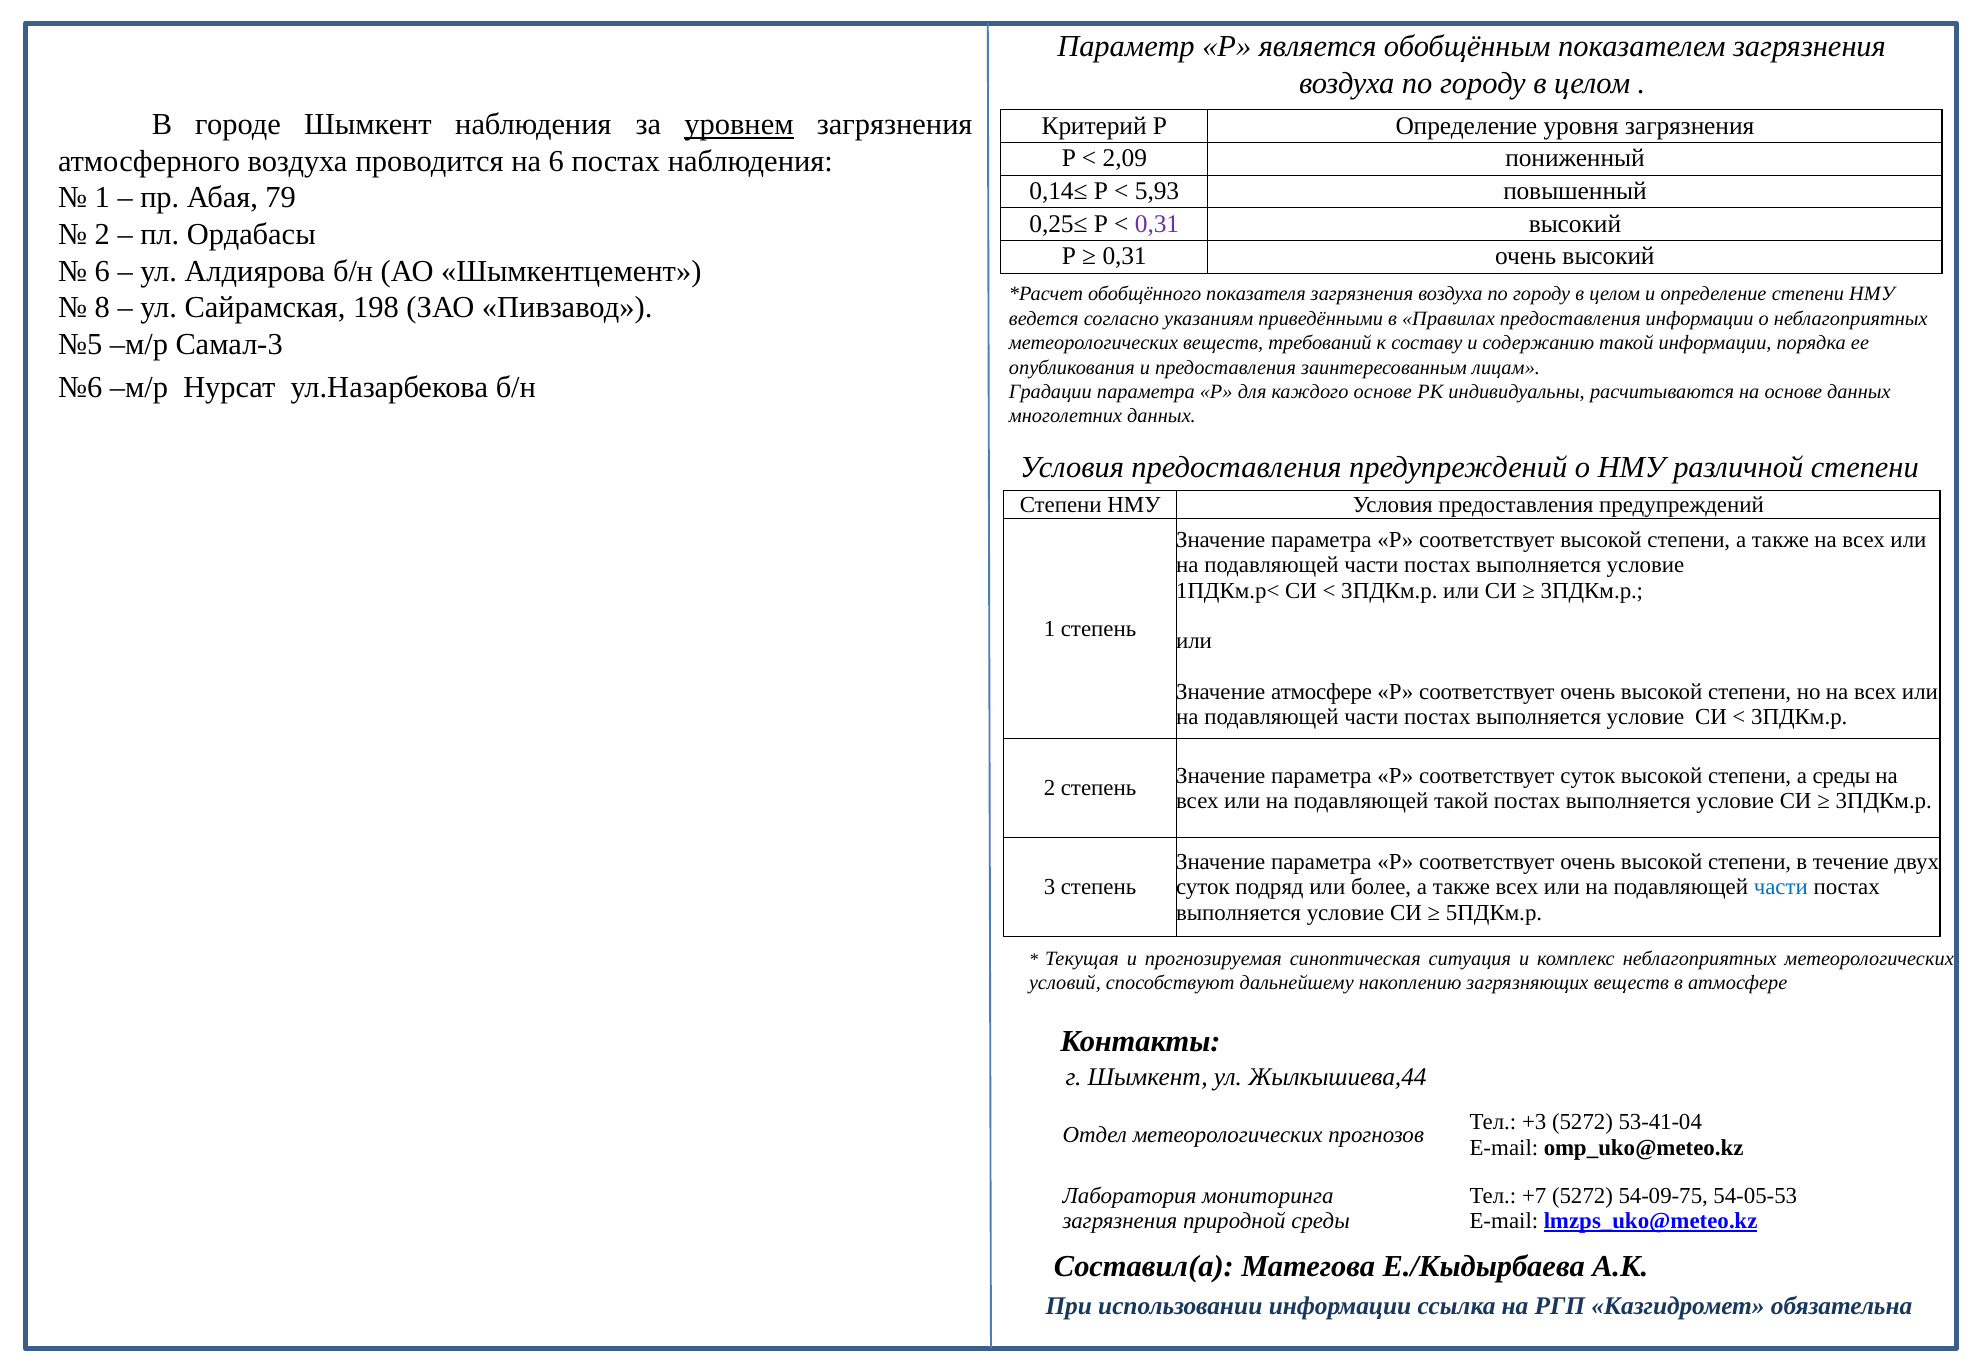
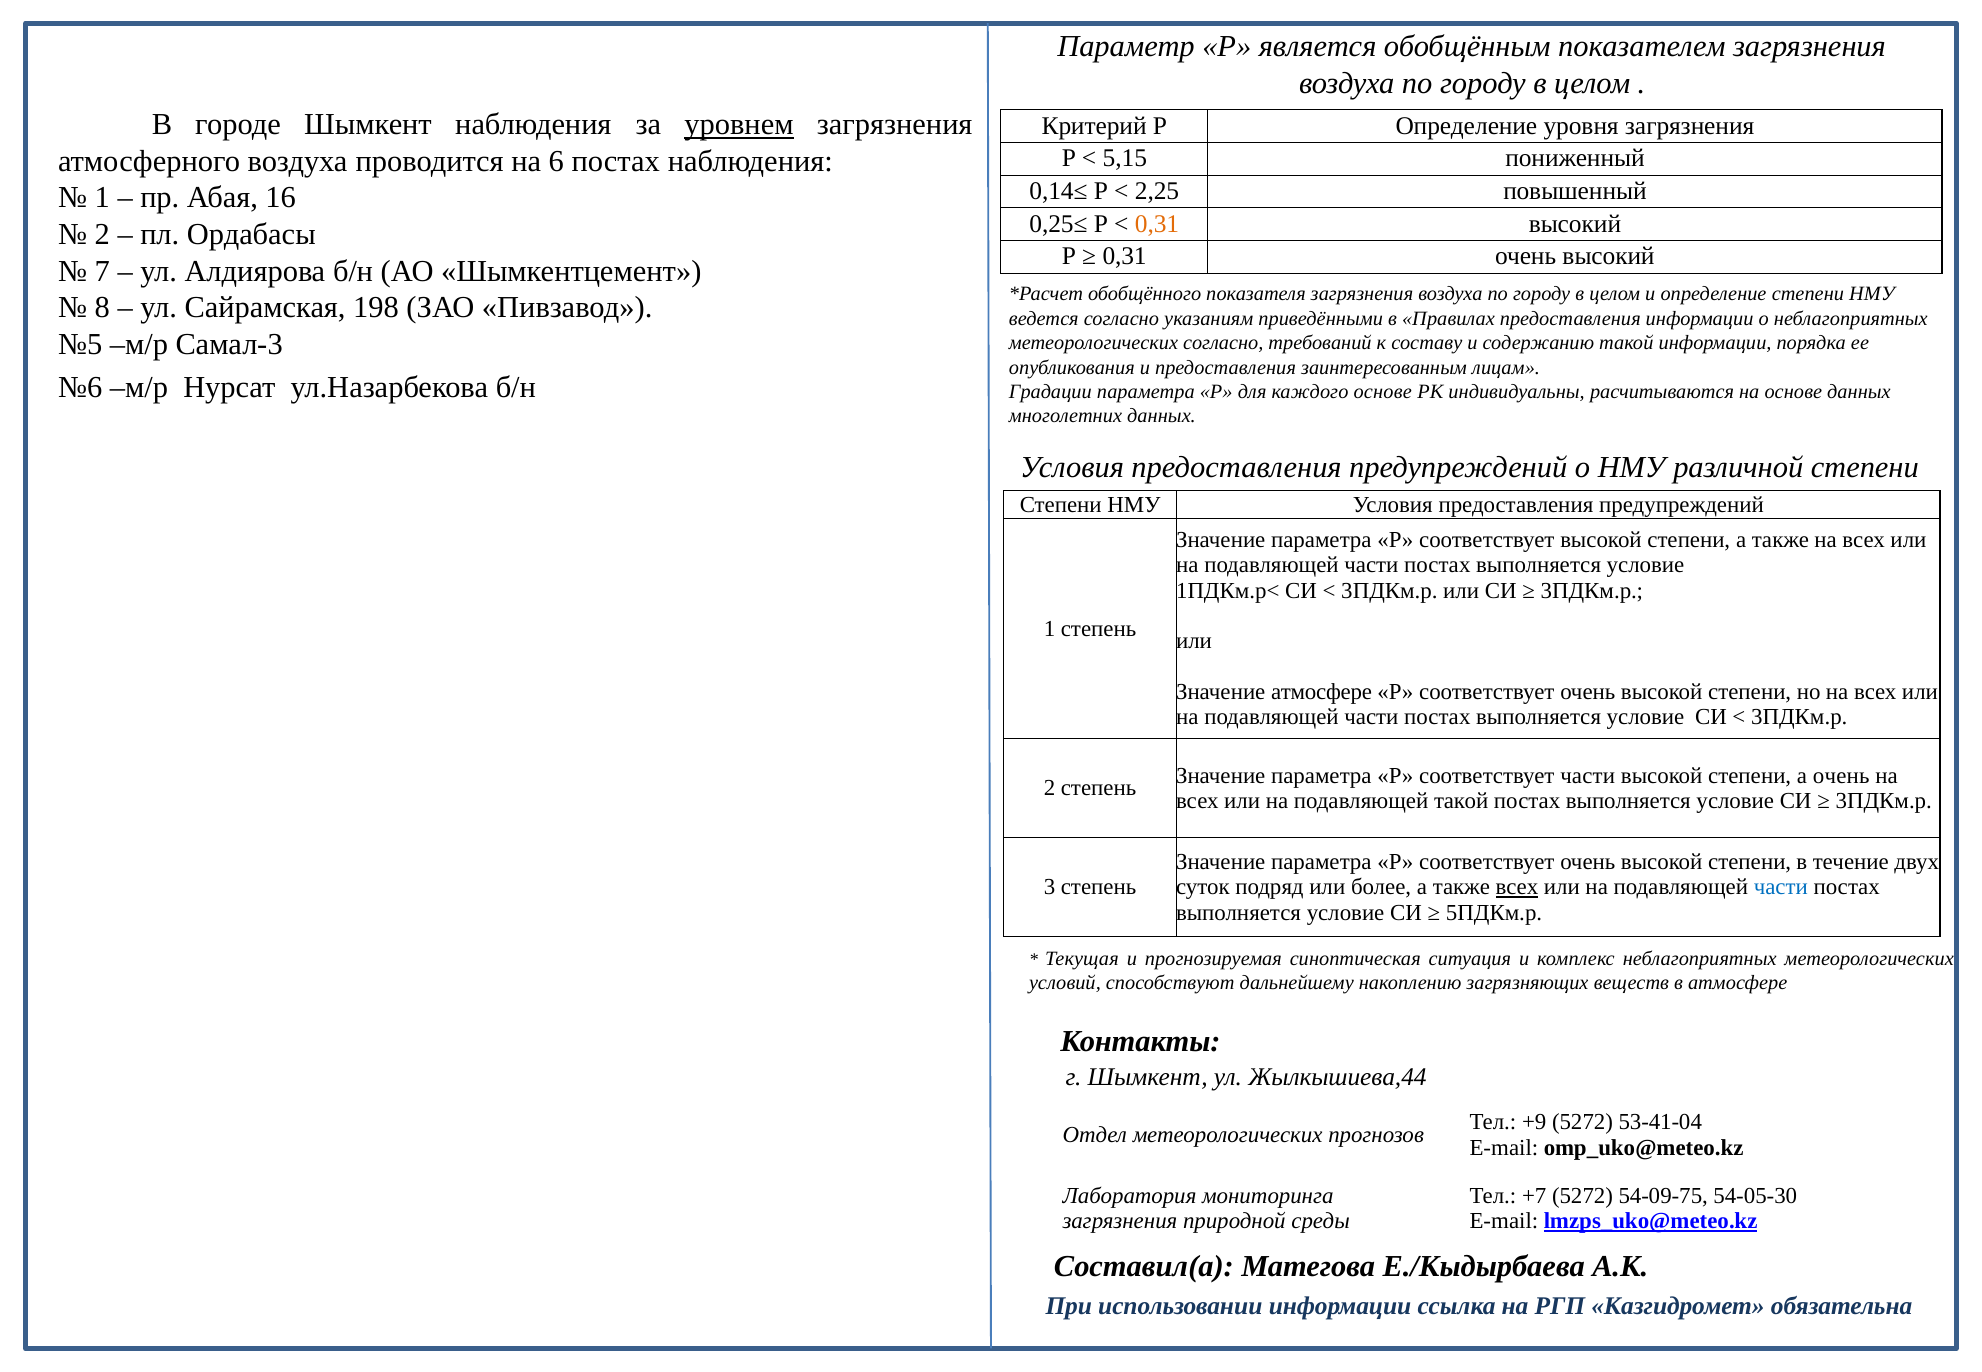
2,09: 2,09 -> 5,15 (1125, 158)
5,93: 5,93 -> 2,25 (1157, 191)
79: 79 -> 16 (281, 198)
0,31 colour: purple -> orange (1157, 224)
6: 6 -> 7 (102, 271)
метеорологических веществ: веществ -> согласно (1223, 343)
соответствует суток: суток -> части (1588, 776)
а среды: среды -> очень (1841, 776)
всех underline: none -> present (1517, 887)
+3: +3 -> +9 (1534, 1122)
54-05-53: 54-05-53 -> 54-05-30 (1755, 1196)
